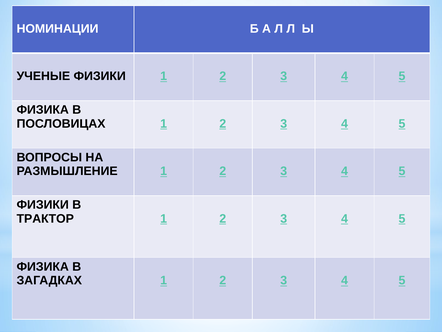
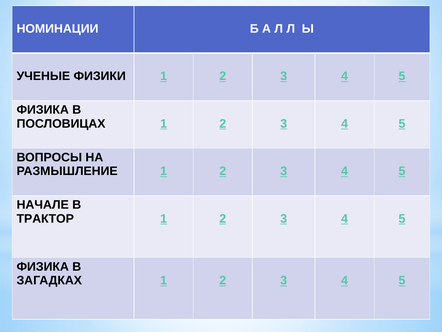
ФИЗИКИ: ФИЗИКИ -> НАЧАЛЕ (43, 205)
